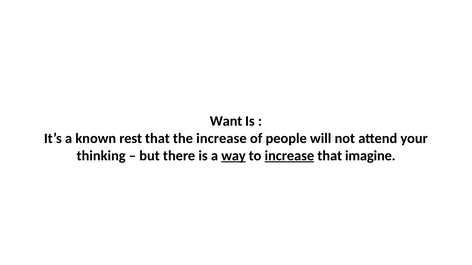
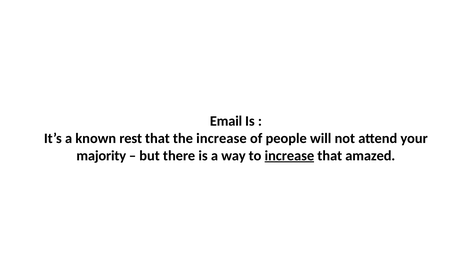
Want: Want -> Email (226, 121)
thinking: thinking -> majority (101, 156)
way underline: present -> none (233, 156)
imagine: imagine -> amazed (370, 156)
